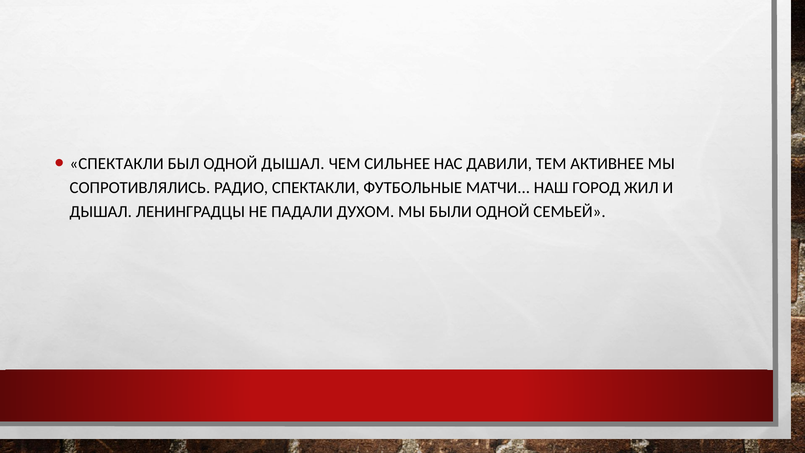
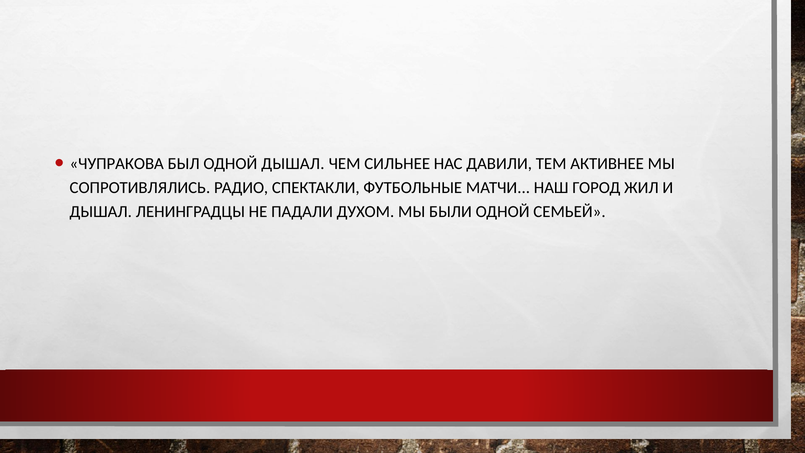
СПЕКТАКЛИ: СПЕКТАКЛИ -> ЧУПРАКОВА (117, 163)
